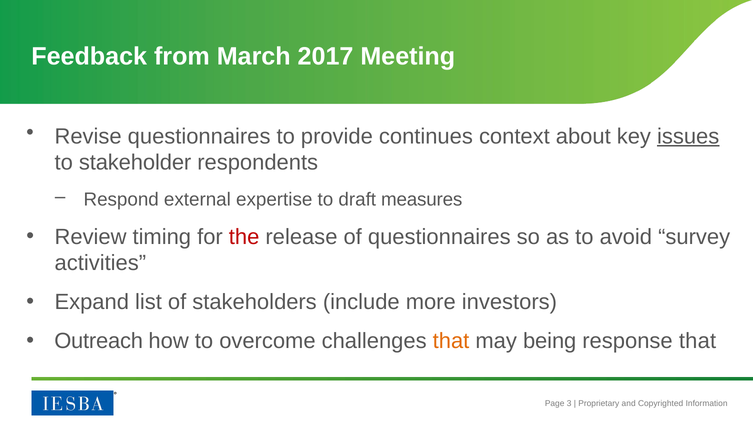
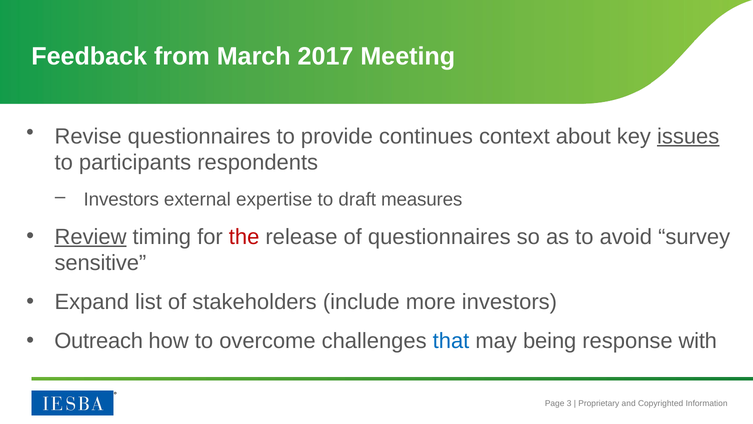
stakeholder: stakeholder -> participants (135, 163)
Respond: Respond -> Investors (121, 199)
Review underline: none -> present (91, 237)
activities: activities -> sensitive (100, 263)
that colour: orange -> blue (451, 341)
response that: that -> with (698, 341)
